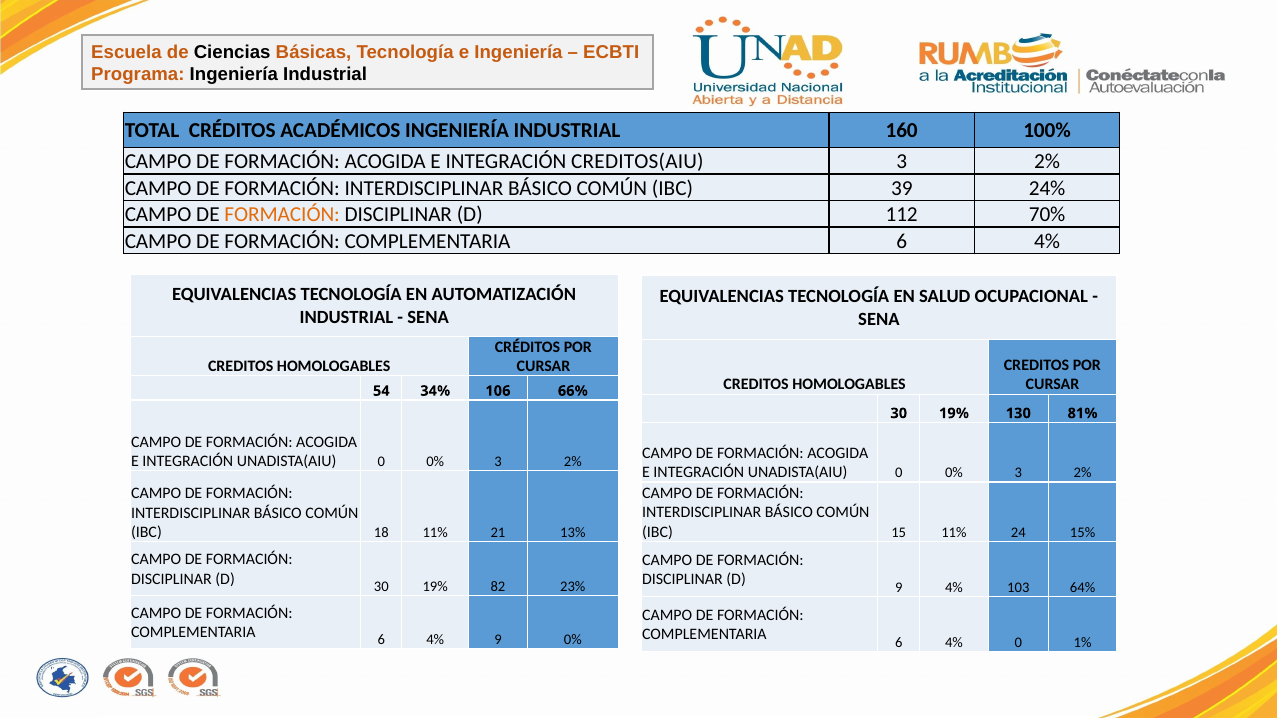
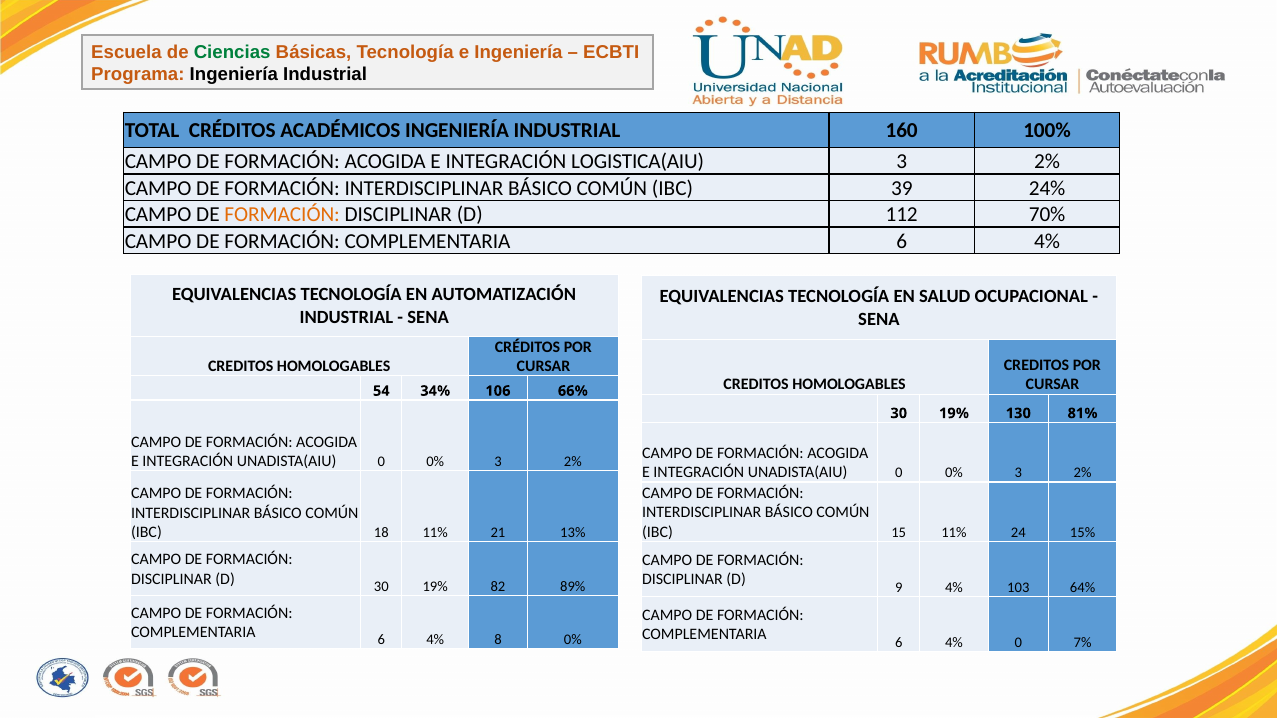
Ciencias colour: black -> green (232, 52)
CREDITOS(AIU: CREDITOS(AIU -> LOGISTICA(AIU (638, 162)
23%: 23% -> 89% (573, 587)
4% 9: 9 -> 8 (498, 640)
1%: 1% -> 7% (1083, 643)
